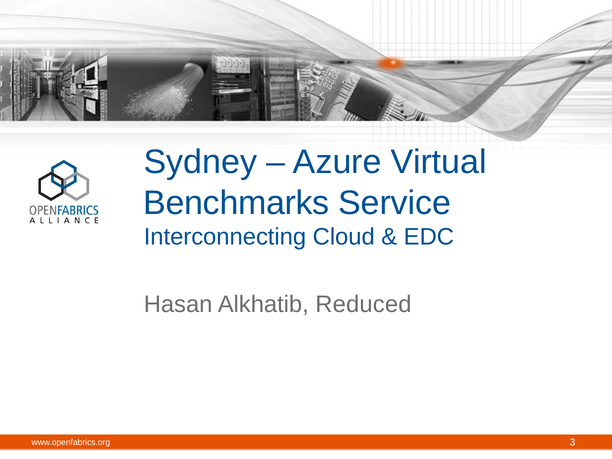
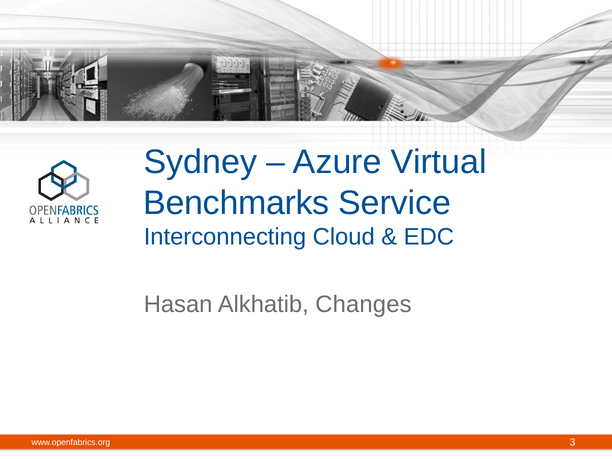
Reduced: Reduced -> Changes (363, 305)
